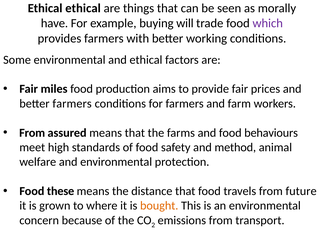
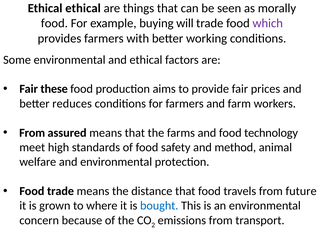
have: have -> food (54, 23)
miles: miles -> these (54, 89)
better farmers: farmers -> reduces (72, 104)
behaviours: behaviours -> technology (271, 133)
Food these: these -> trade (61, 191)
bought colour: orange -> blue (159, 206)
